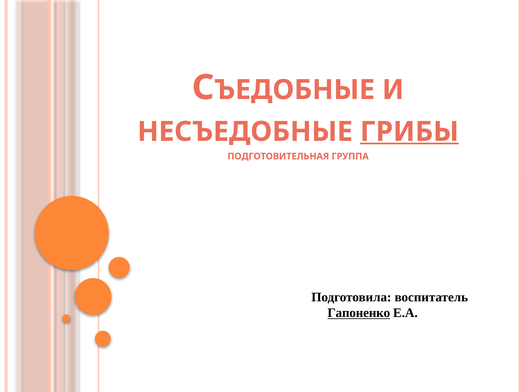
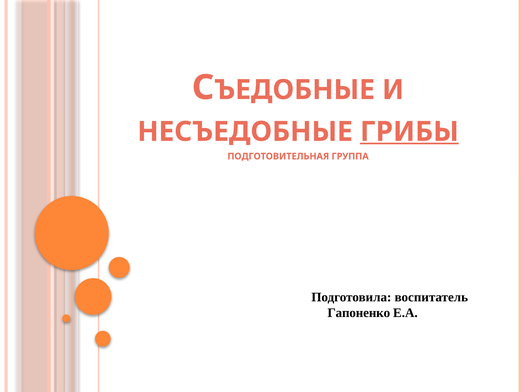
Гапоненко underline: present -> none (359, 313)
